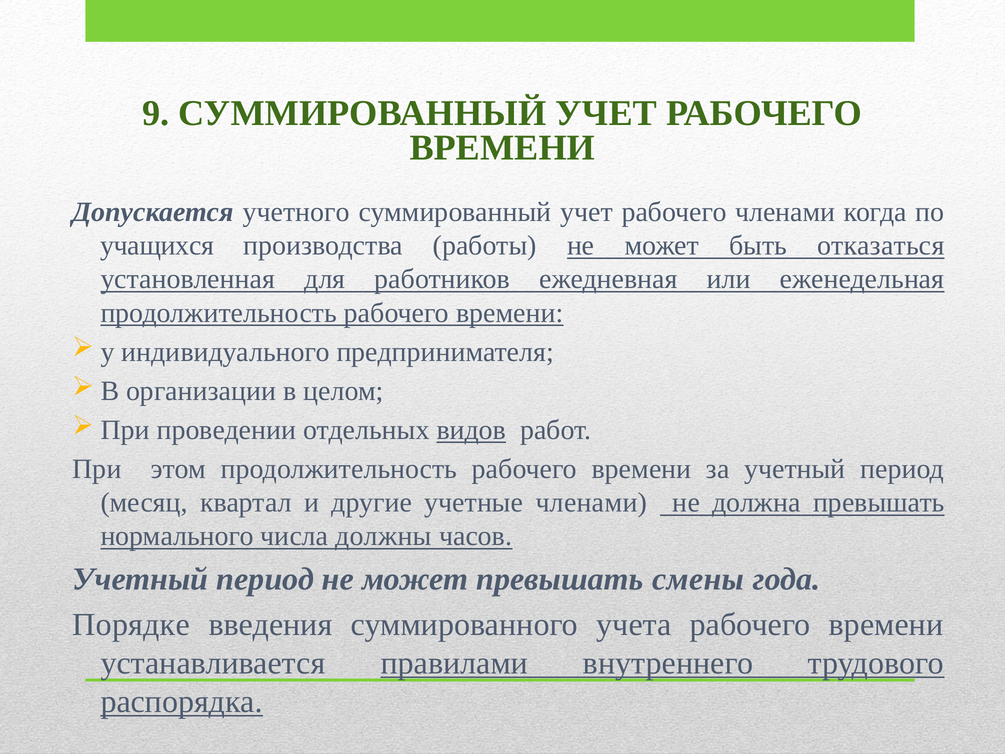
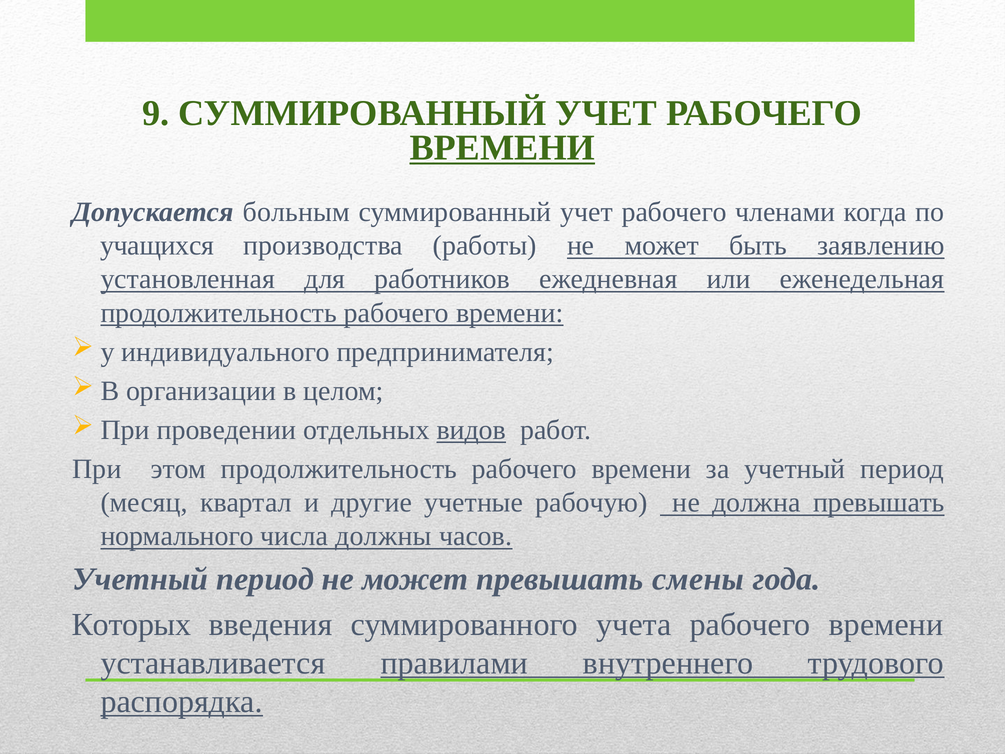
ВРЕМЕНИ underline: none -> present (502, 148)
учетного: учетного -> больным (296, 212)
отказаться: отказаться -> заявлению (881, 246)
учетные членами: членами -> рабочую (591, 503)
Порядке: Порядке -> Которых (131, 624)
